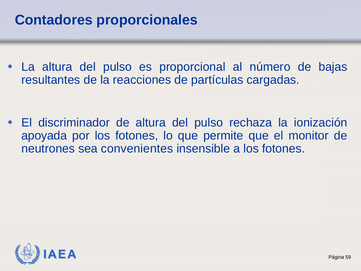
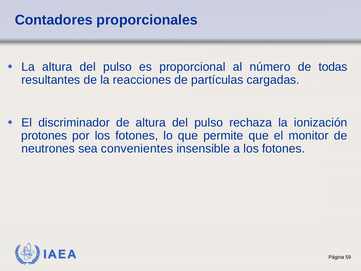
bajas: bajas -> todas (333, 67)
apoyada: apoyada -> protones (44, 136)
